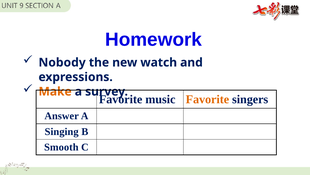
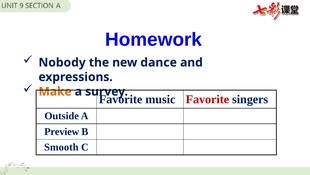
watch: watch -> dance (159, 62)
Favorite colour: orange -> red (207, 99)
Answer: Answer -> Outside (62, 116)
Singing: Singing -> Preview (62, 131)
